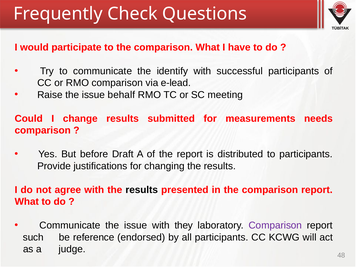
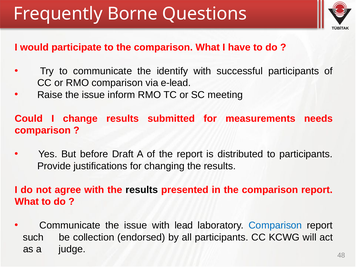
Check: Check -> Borne (132, 14)
behalf: behalf -> inform (121, 95)
they: they -> lead (184, 225)
Comparison colour: purple -> blue (275, 225)
reference: reference -> collection (94, 237)
